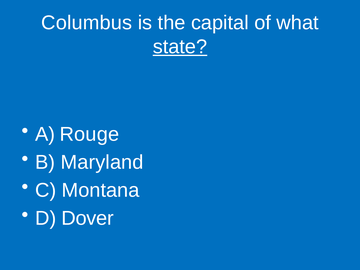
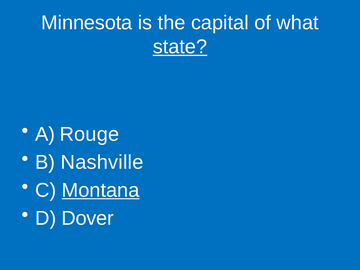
Columbus: Columbus -> Minnesota (87, 23)
Maryland: Maryland -> Nashville (102, 162)
Montana underline: none -> present (101, 190)
